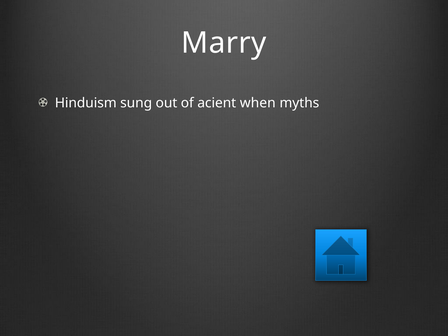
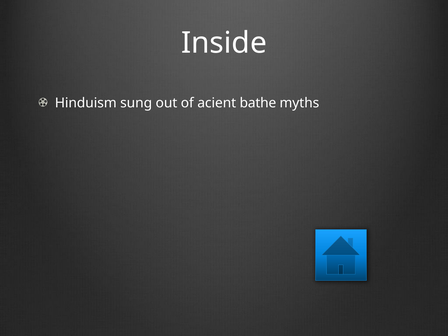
Marry: Marry -> Inside (224, 43)
when: when -> bathe (258, 103)
